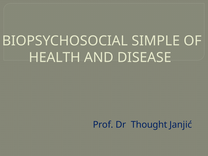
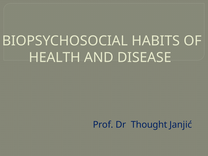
SIMPLE: SIMPLE -> HABITS (156, 41)
